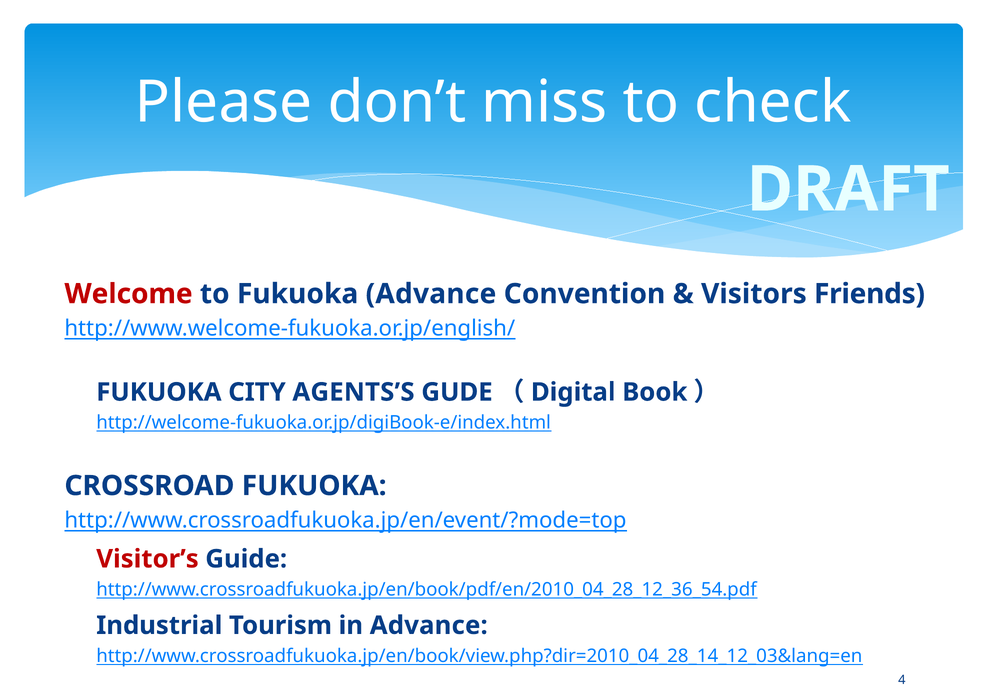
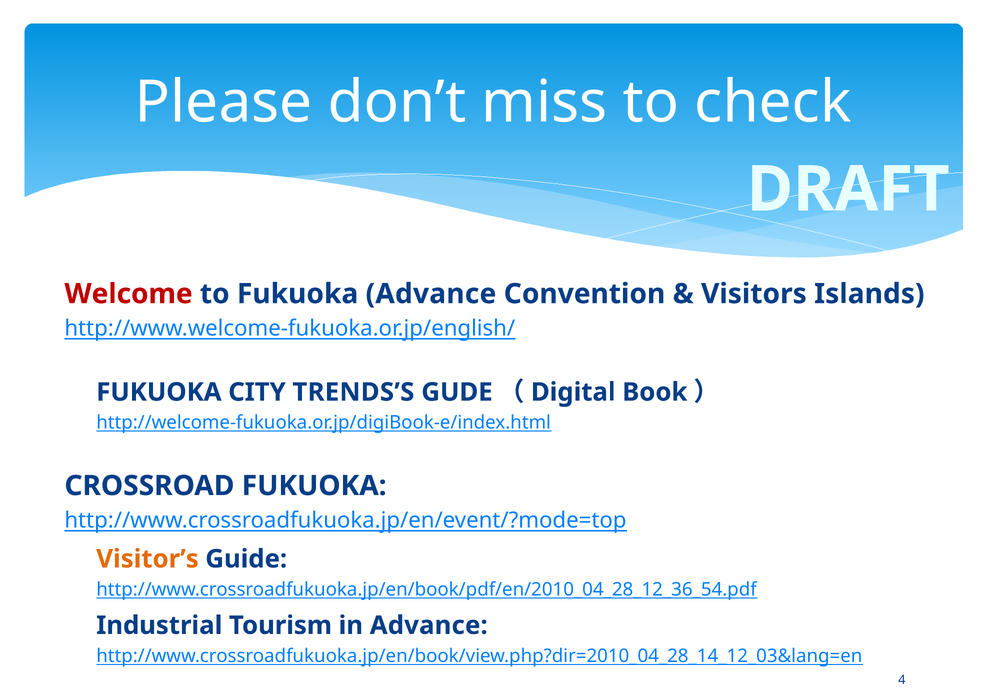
Friends: Friends -> Islands (869, 294)
AGENTS’S: AGENTS’S -> TRENDS’S (353, 392)
Visitor’s colour: red -> orange (147, 559)
